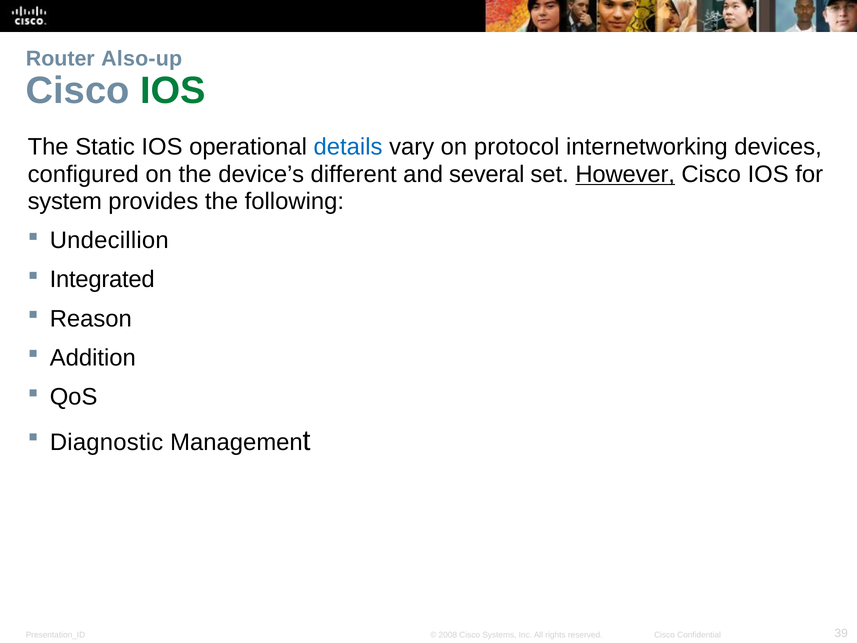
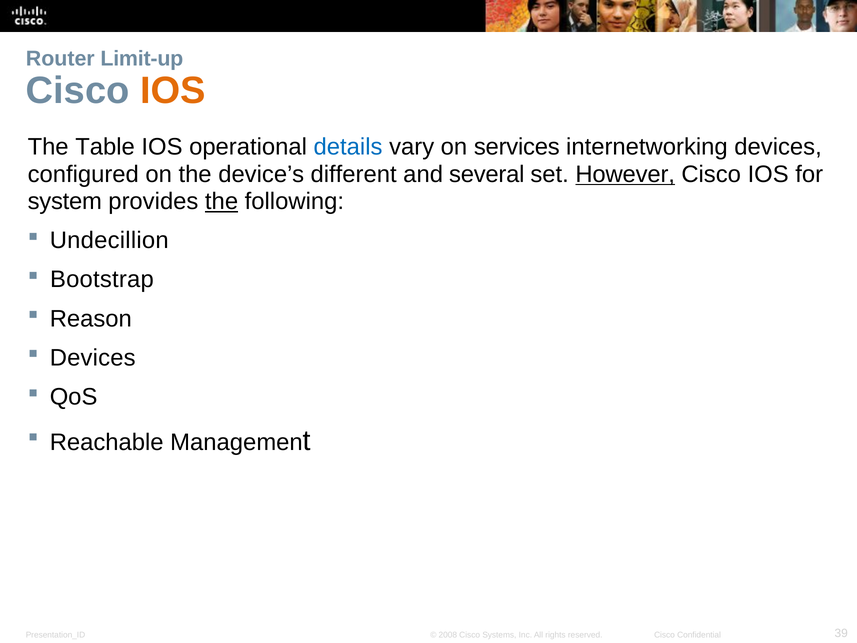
Also-up: Also-up -> Limit-up (142, 59)
IOS colour: green -> orange (173, 91)
Static: Static -> Table (105, 147)
protocol: protocol -> services (517, 147)
the underline: none -> present (222, 201)
Integrated: Integrated -> Bootstrap (102, 279)
Addition: Addition -> Devices (93, 358)
Diagnostic: Diagnostic -> Reachable (107, 442)
